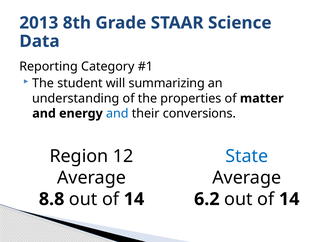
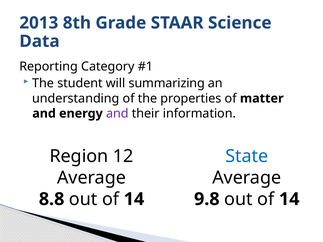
and colour: blue -> purple (117, 114)
conversions: conversions -> information (199, 114)
6.2: 6.2 -> 9.8 (207, 199)
